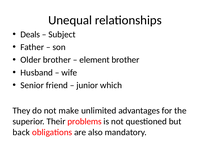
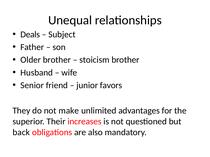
element: element -> stoicism (94, 60)
which: which -> favors (111, 85)
problems: problems -> increases (85, 122)
